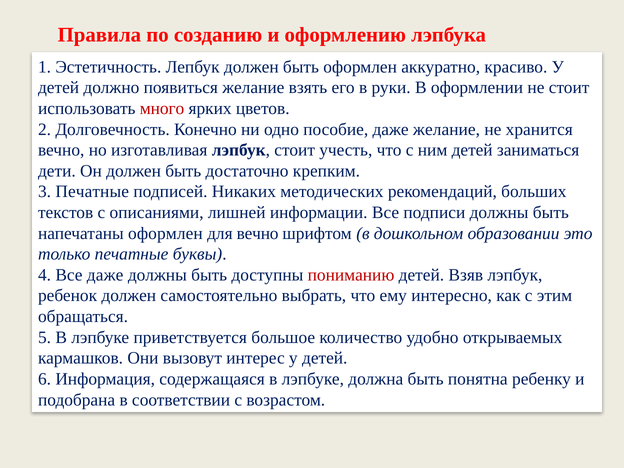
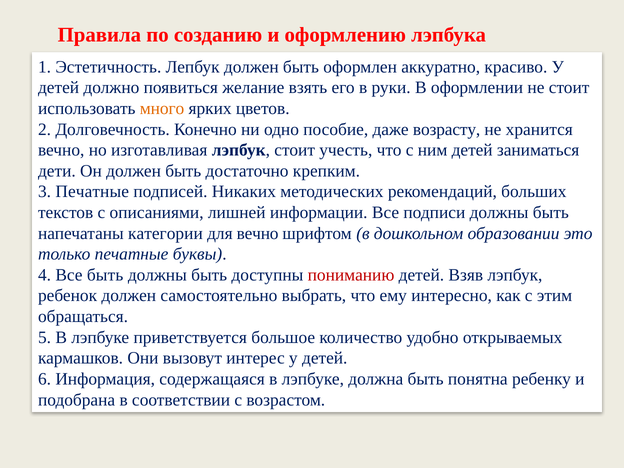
много colour: red -> orange (162, 108)
даже желание: желание -> возрасту (447, 129)
напечатаны оформлен: оформлен -> категории (165, 233)
Все даже: даже -> быть (105, 275)
